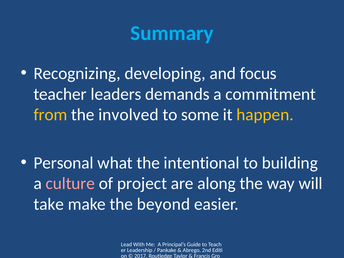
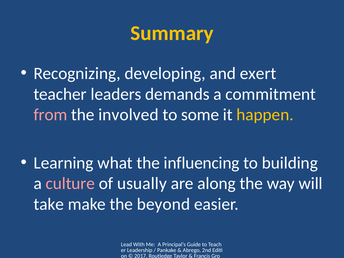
Summary colour: light blue -> yellow (172, 33)
focus: focus -> exert (258, 73)
from colour: yellow -> pink (50, 115)
Personal: Personal -> Learning (64, 163)
intentional: intentional -> influencing (202, 163)
project: project -> usually (142, 184)
